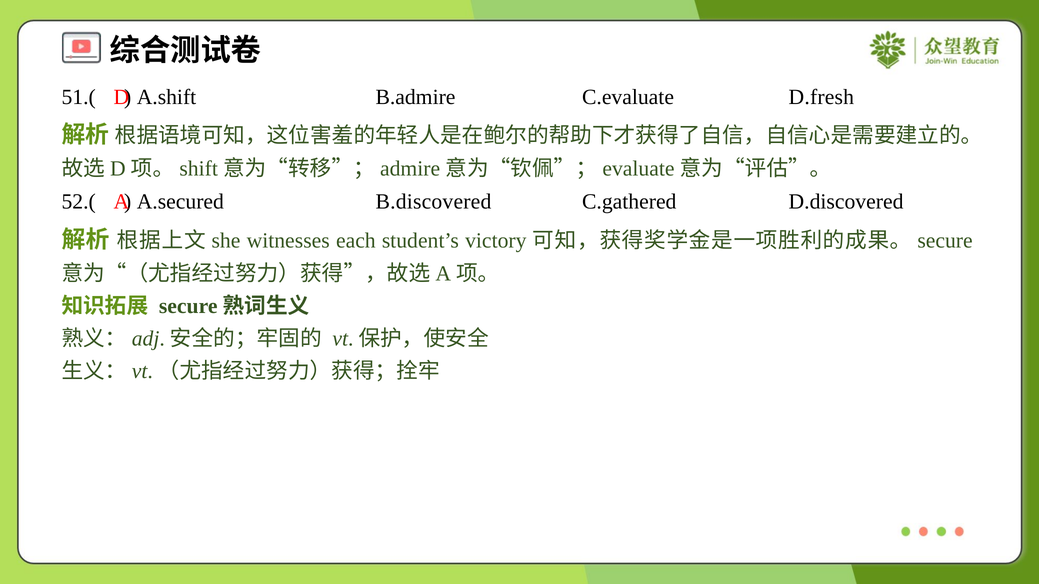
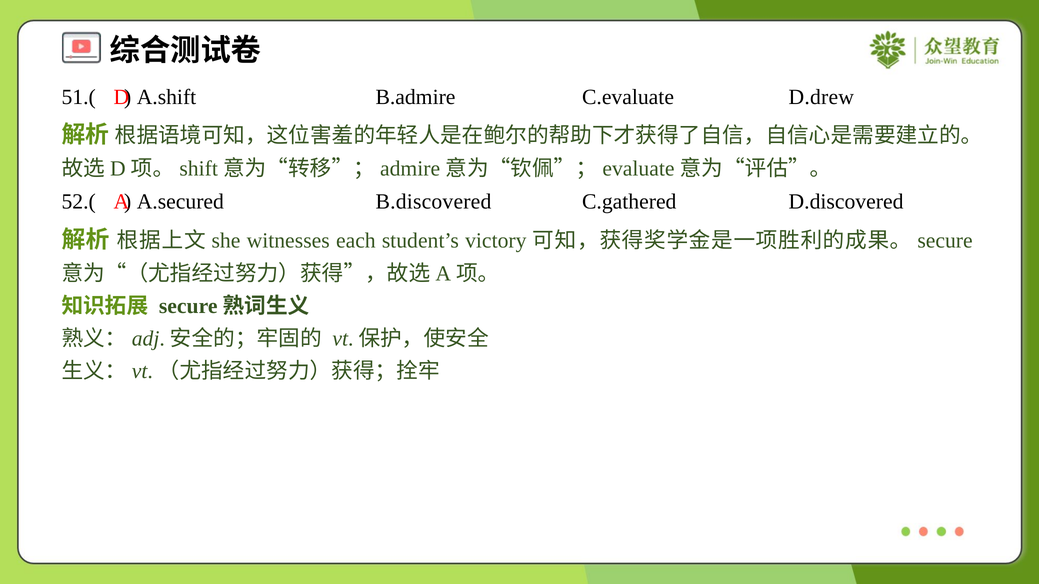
D.fresh: D.fresh -> D.drew (821, 97)
